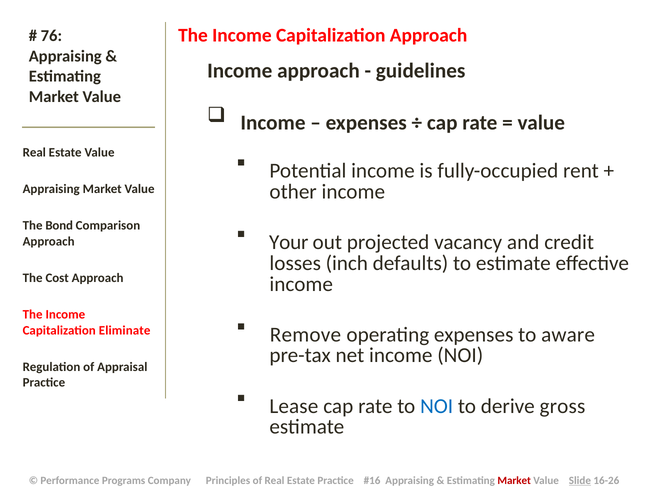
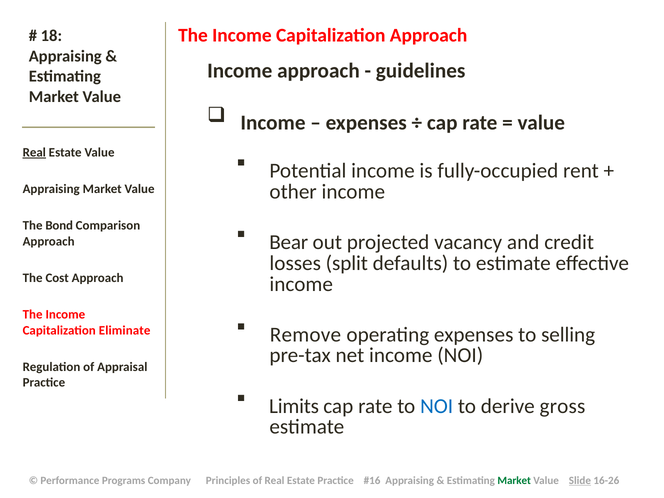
76: 76 -> 18 (51, 36)
Real underline: none -> present (34, 153)
Your: Your -> Bear (289, 242)
inch: inch -> split (347, 263)
aware: aware -> selling (568, 335)
Lease: Lease -> Limits (294, 406)
Market colour: red -> green (514, 481)
